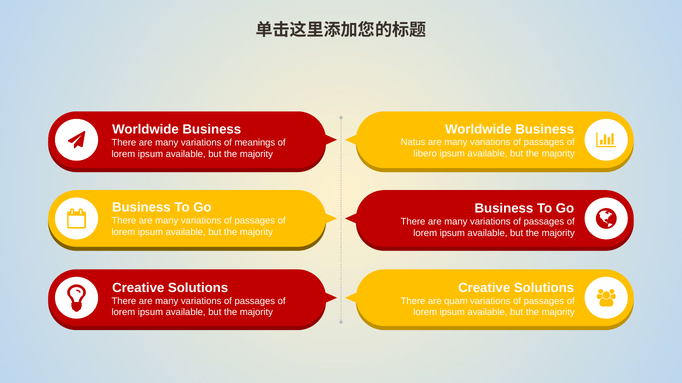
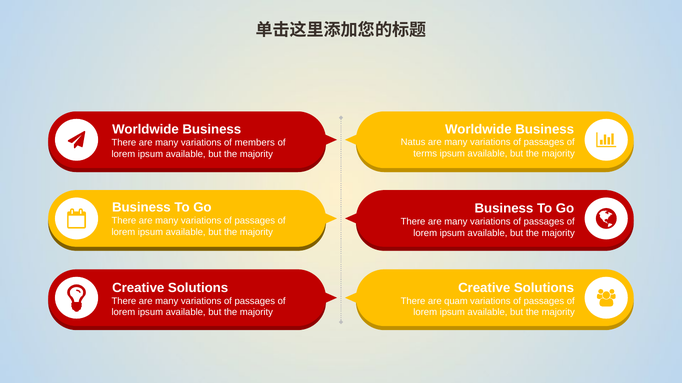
meanings: meanings -> members (255, 143)
libero: libero -> terms (425, 154)
